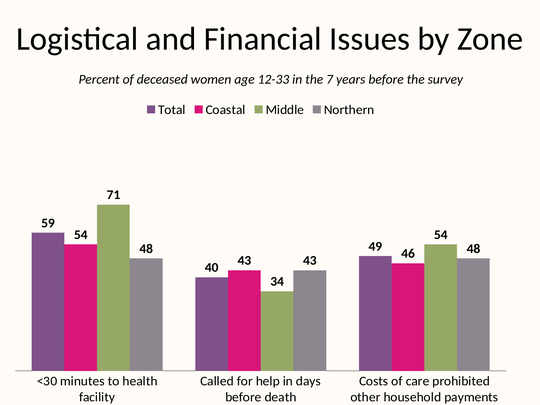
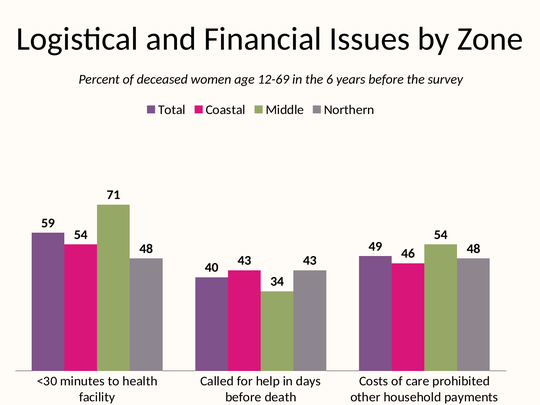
12-33: 12-33 -> 12-69 (273, 79)
7: 7 -> 6 (330, 79)
